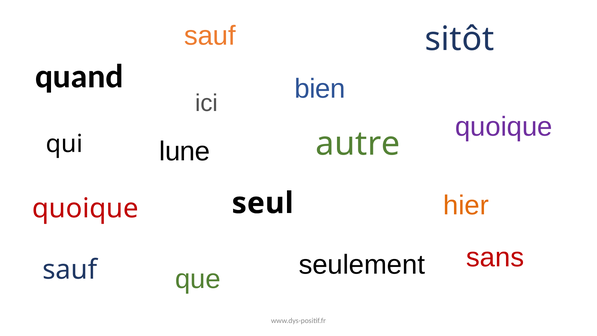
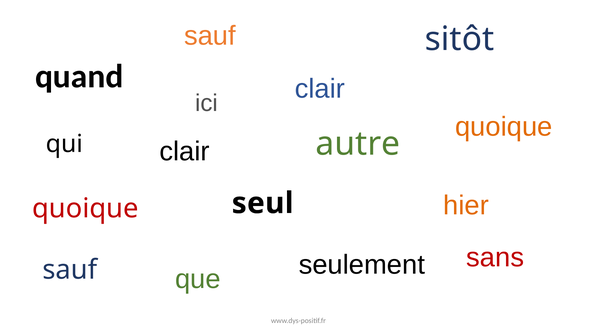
bien: bien -> clair (320, 89)
quoique colour: purple -> orange (504, 127)
lune: lune -> clair (185, 151)
